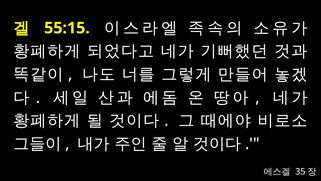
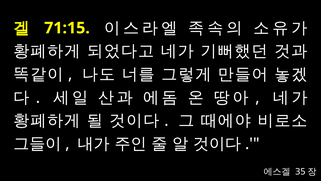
55:15: 55:15 -> 71:15 (67, 28)
